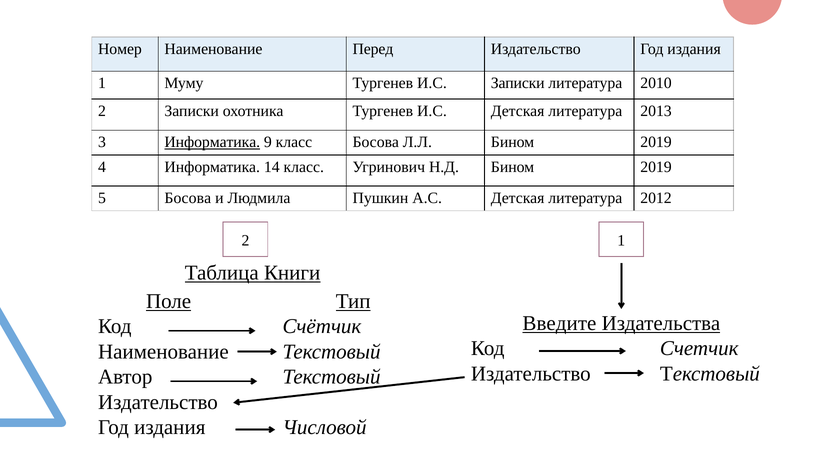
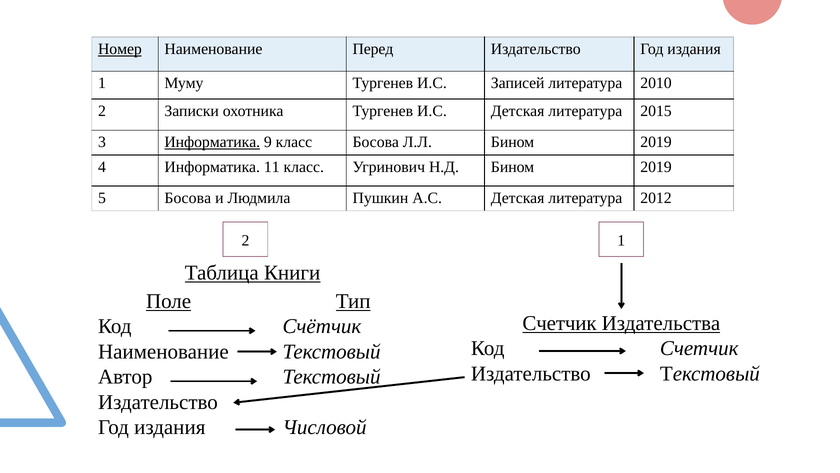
Номер underline: none -> present (120, 49)
И.С Записки: Записки -> Записей (518, 83)
2013: 2013 -> 2015 (656, 111)
14: 14 -> 11 (272, 167)
Введите: Введите -> Счетчик (560, 323)
